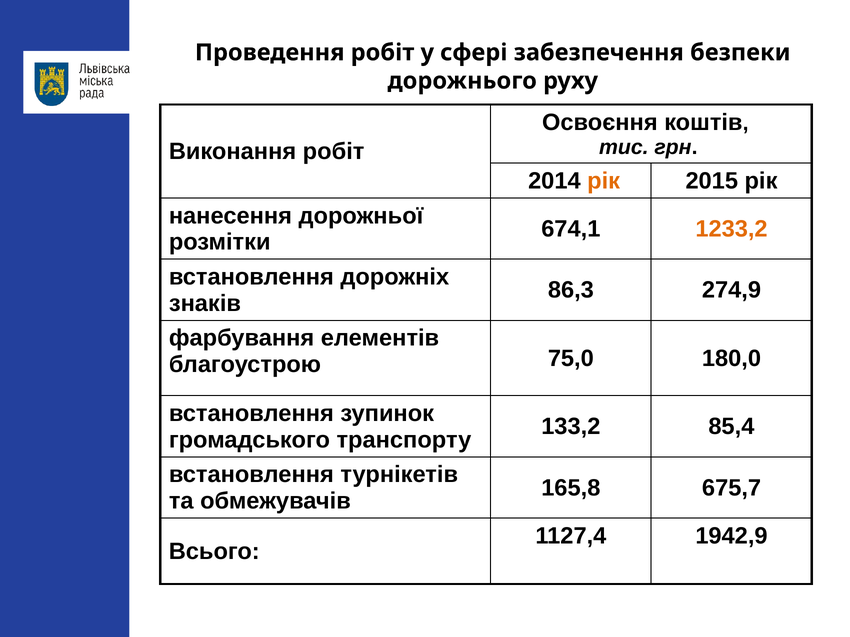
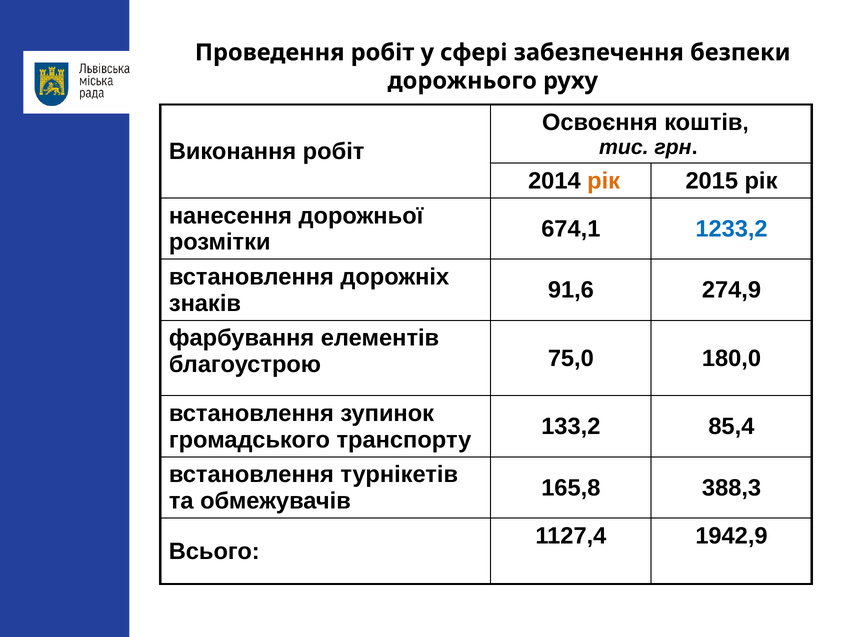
1233,2 colour: orange -> blue (731, 229)
86,3: 86,3 -> 91,6 (571, 290)
675,7: 675,7 -> 388,3 (732, 488)
